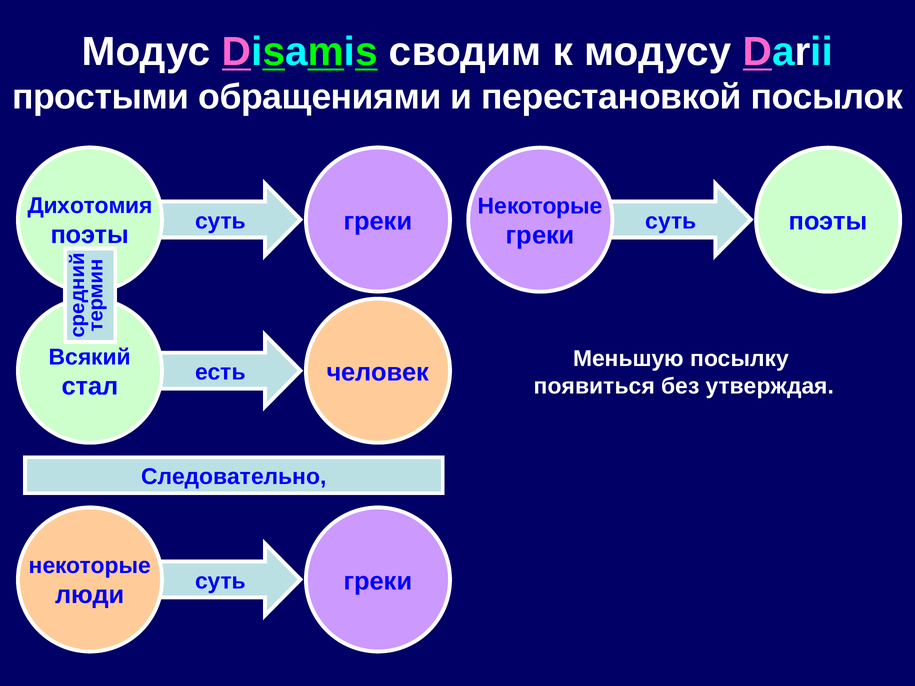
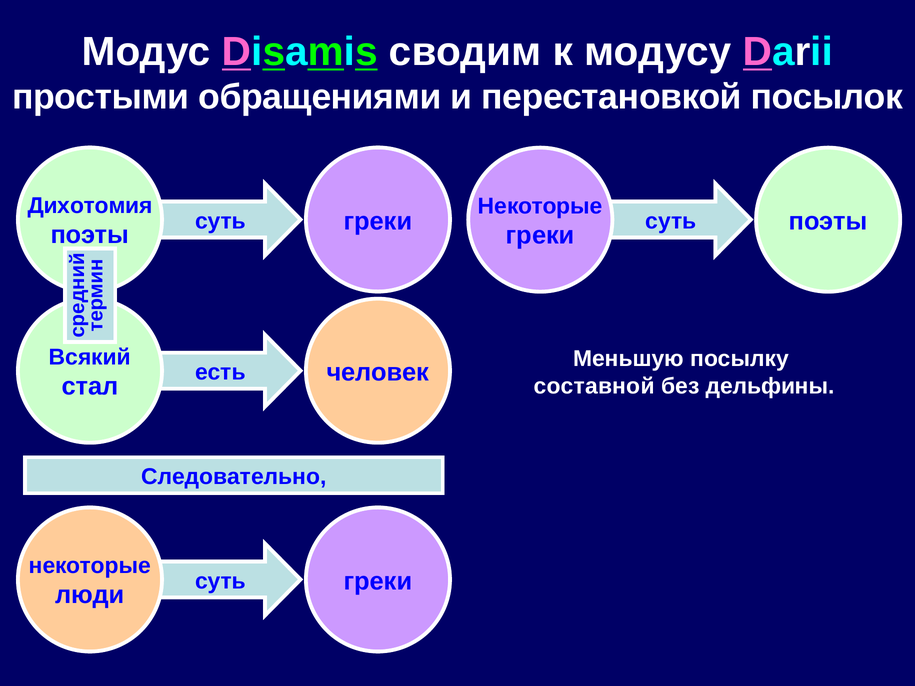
появиться: появиться -> составной (594, 386)
утверждая: утверждая -> дельфины (770, 386)
